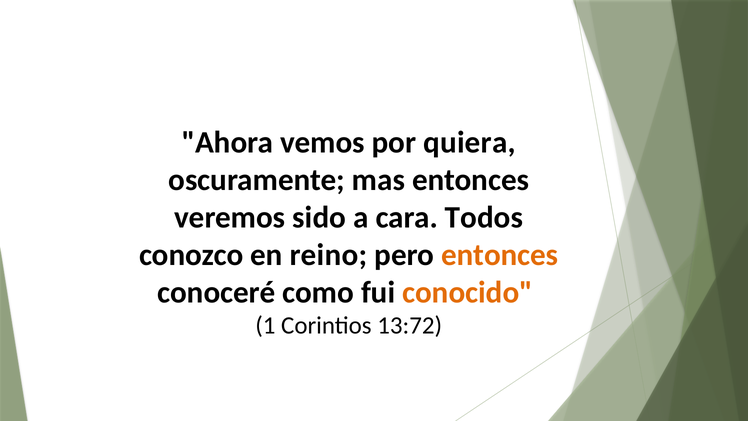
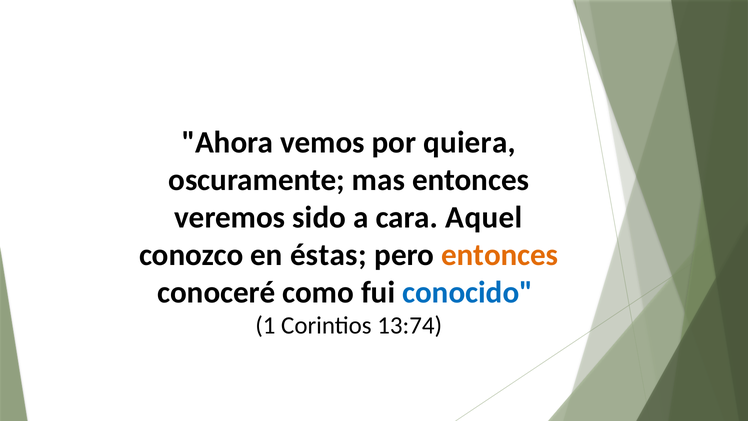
Todos: Todos -> Aquel (484, 217)
reino: reino -> éstas (328, 255)
conocido colour: orange -> blue (468, 292)
13:72: 13:72 -> 13:74 (410, 325)
